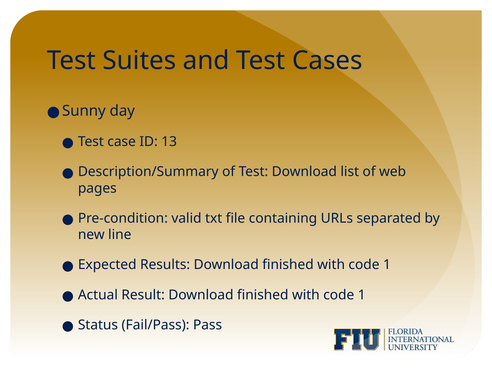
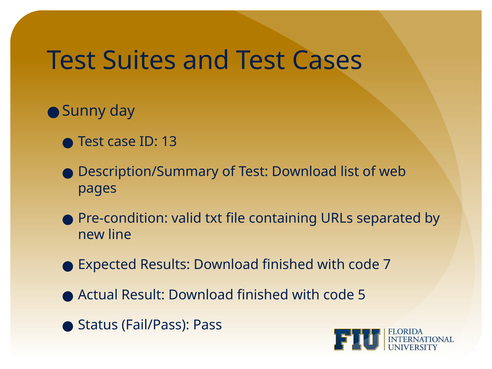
1: 1 -> 7 (387, 265)
1: 1 -> 5 (362, 295)
